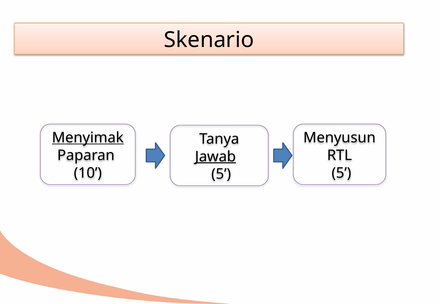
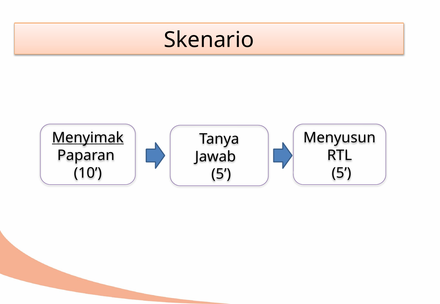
Jawab underline: present -> none (215, 157)
